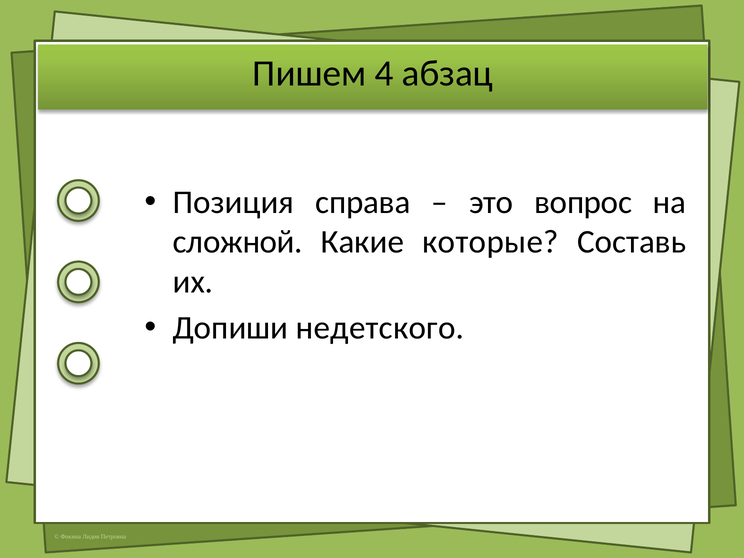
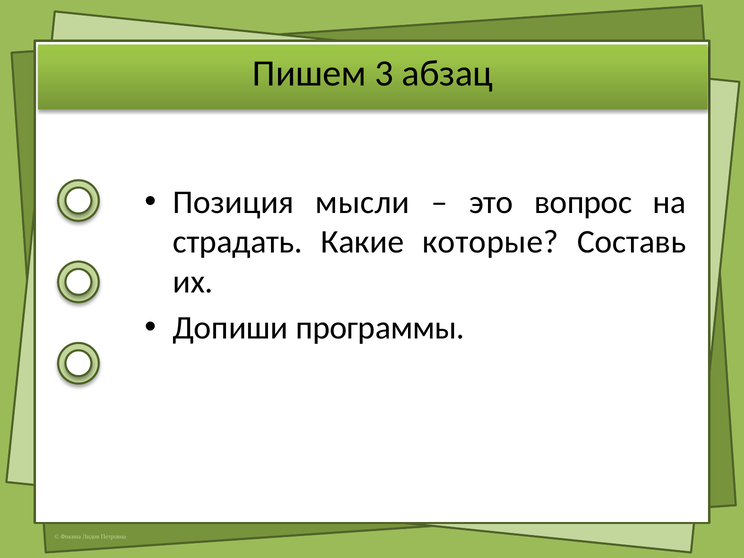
4: 4 -> 3 (384, 73)
справа: справа -> мысли (363, 202)
сложной: сложной -> страдать (238, 242)
недетского: недетского -> программы (380, 328)
